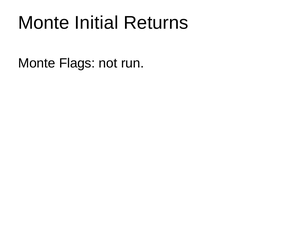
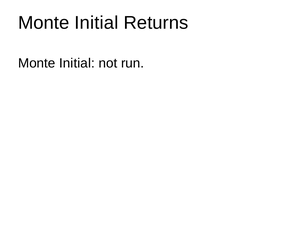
Flags: Flags -> Initial (77, 63)
